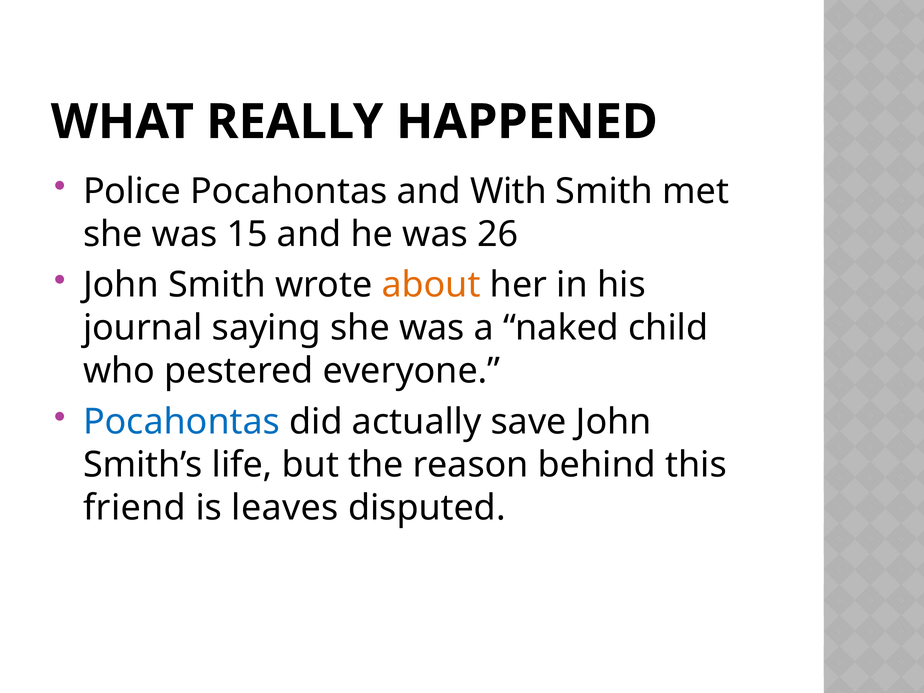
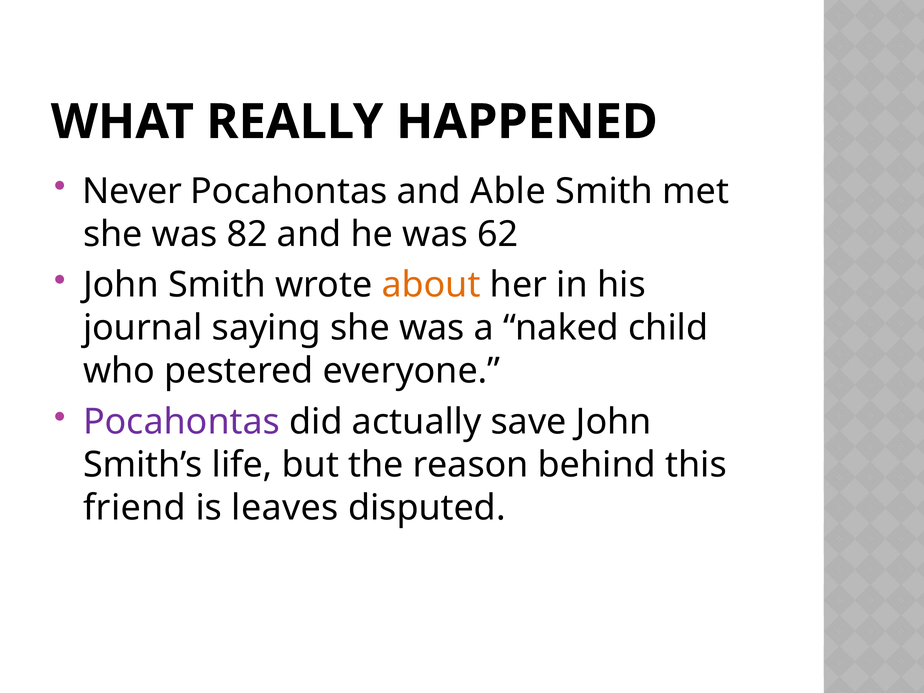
Police: Police -> Never (132, 191)
With: With -> Able (508, 191)
15: 15 -> 82 (247, 234)
26: 26 -> 62 (498, 234)
Pocahontas colour: blue -> purple (182, 422)
